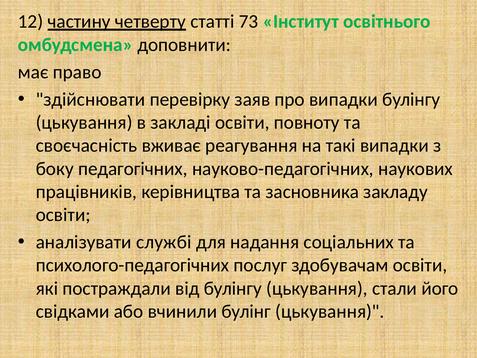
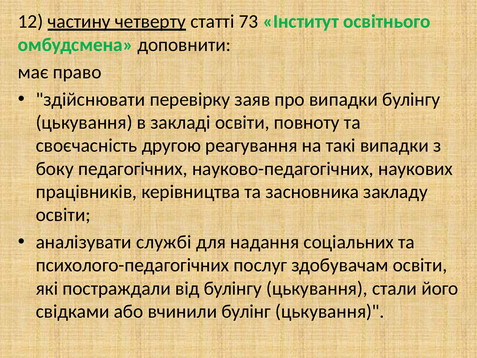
вживає: вживає -> другою (171, 146)
